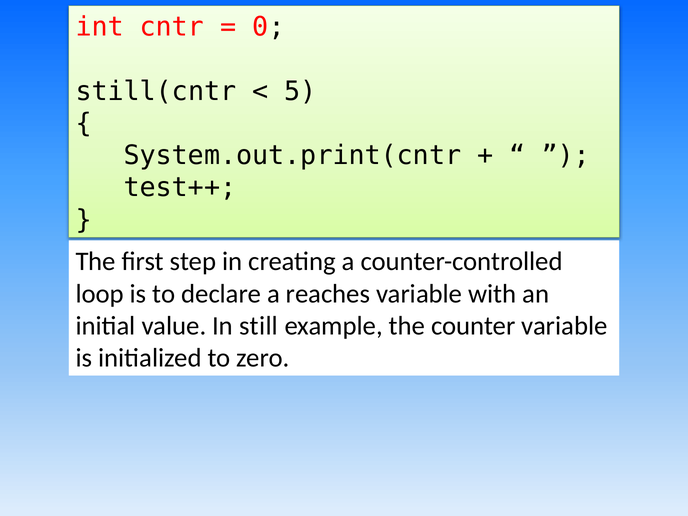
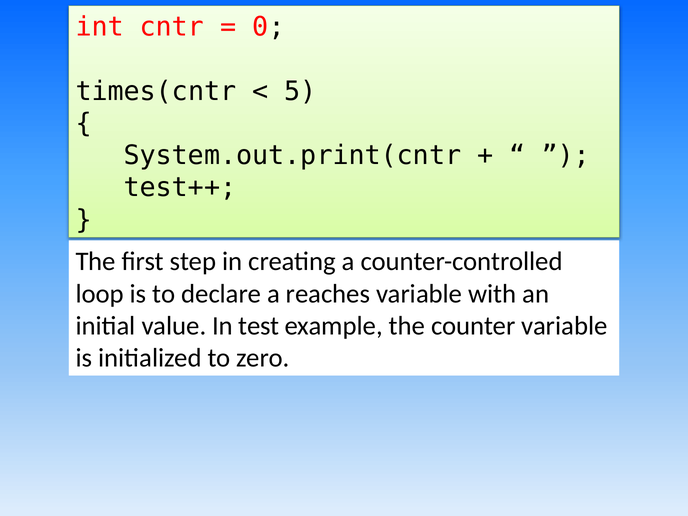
still(cntr: still(cntr -> times(cntr (156, 91)
still: still -> test (259, 326)
